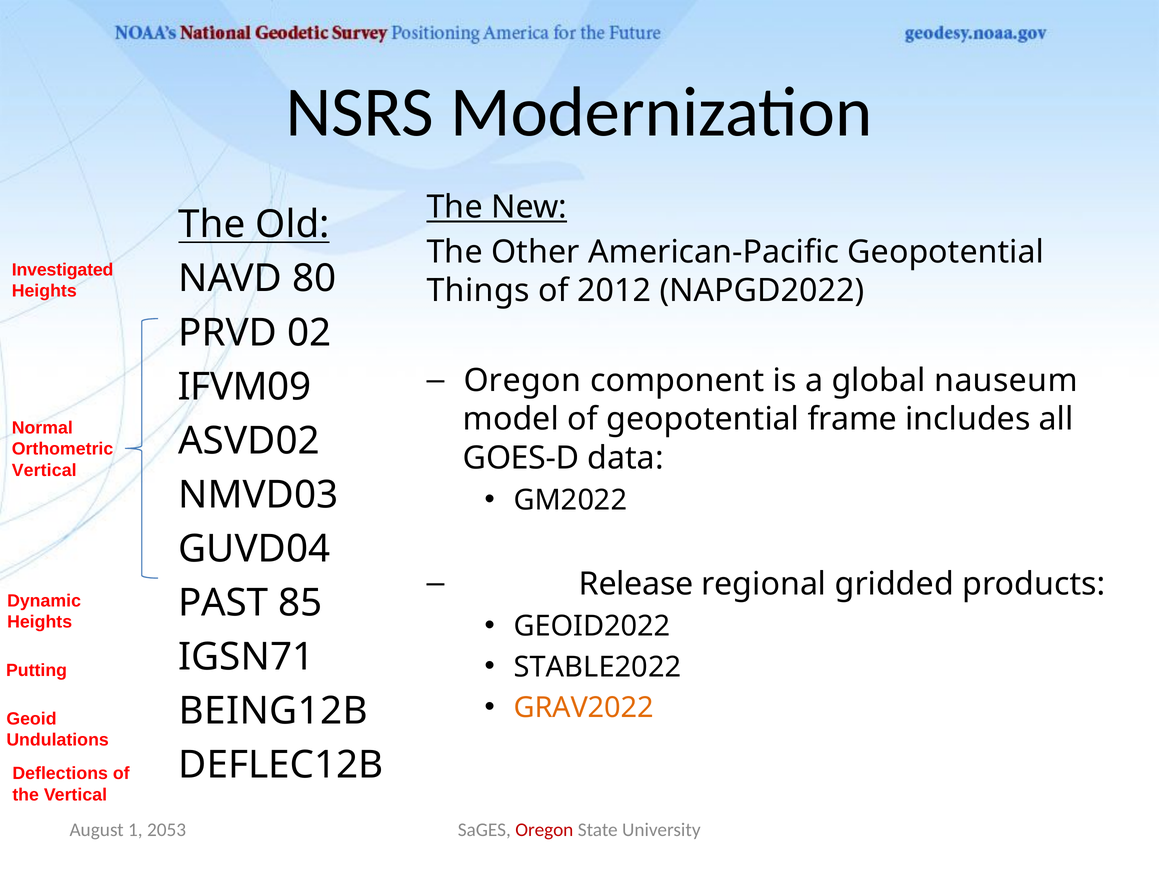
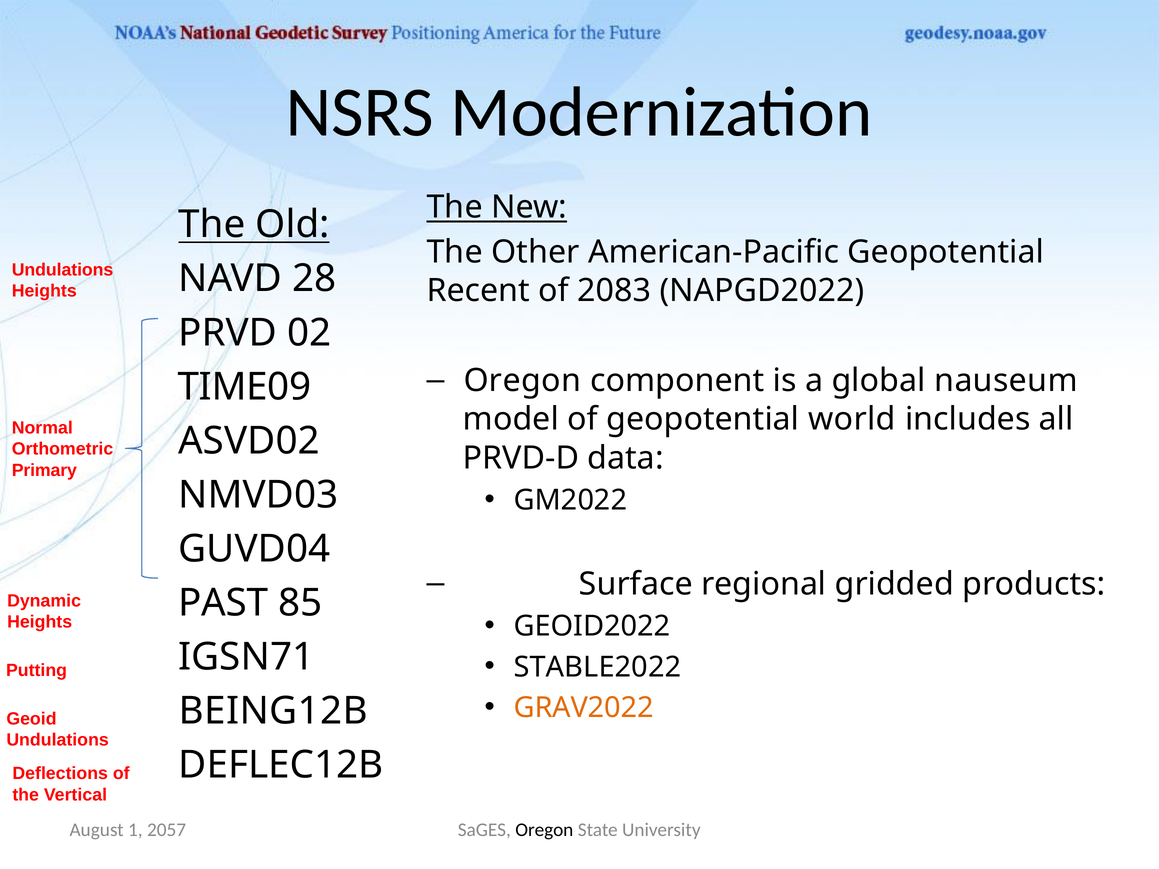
Investigated: Investigated -> Undulations (63, 270)
80: 80 -> 28 (314, 279)
Things: Things -> Recent (478, 291)
2012: 2012 -> 2083 (614, 291)
IFVM09: IFVM09 -> TIME09 (244, 387)
frame: frame -> world (852, 419)
GOES-D: GOES-D -> PRVD-D (521, 458)
Vertical: Vertical -> Primary (44, 471)
Release: Release -> Surface (636, 584)
2053: 2053 -> 2057 (167, 830)
Oregon colour: red -> black (544, 830)
